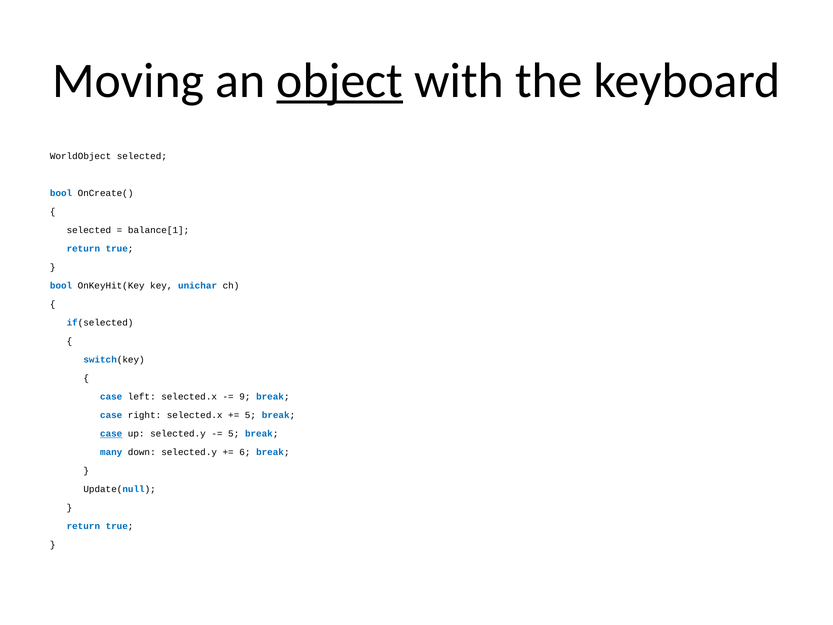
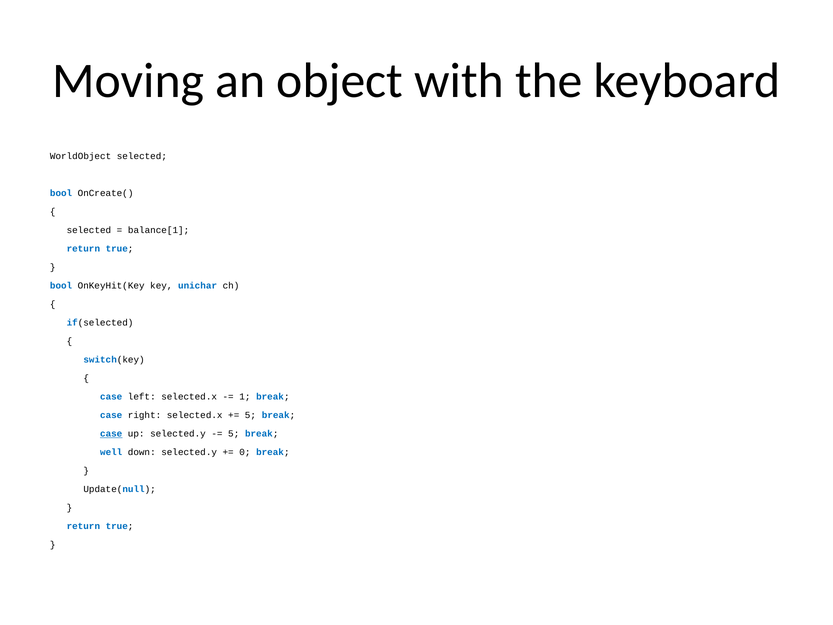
object underline: present -> none (340, 81)
9: 9 -> 1 (245, 397)
many: many -> well (111, 452)
6: 6 -> 0 (245, 452)
